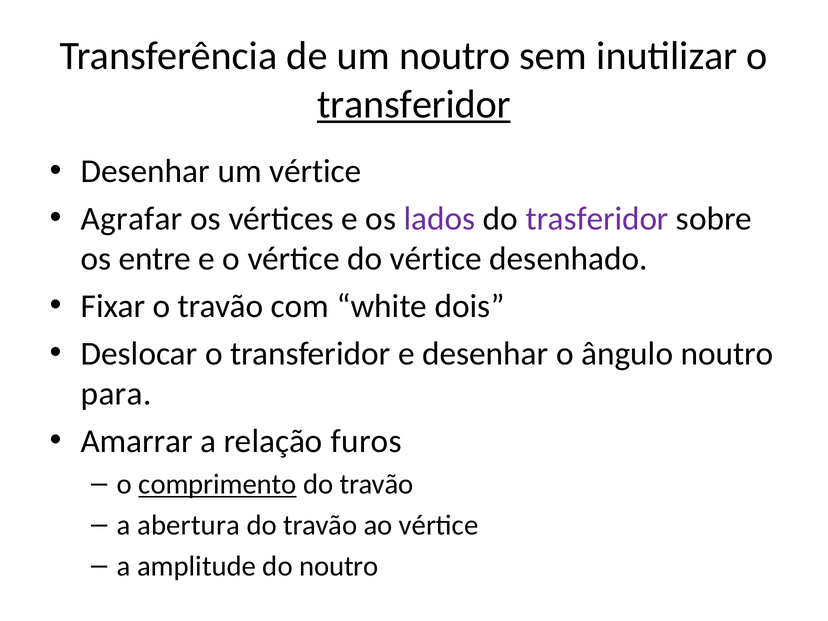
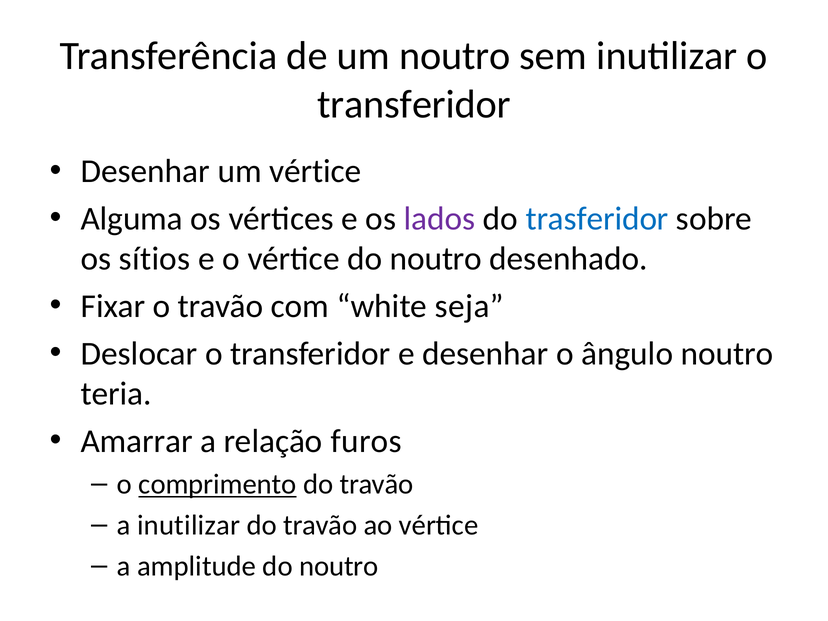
transferidor underline: present -> none (414, 104)
Agrafar: Agrafar -> Alguma (132, 219)
trasferidor colour: purple -> blue (597, 219)
entre: entre -> sítios (155, 259)
vértice do vértice: vértice -> noutro (436, 259)
dois: dois -> seja (469, 306)
para: para -> teria (116, 394)
a abertura: abertura -> inutilizar (189, 525)
